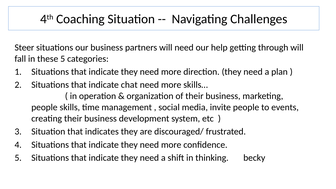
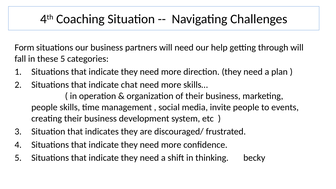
Steer: Steer -> Form (24, 48)
